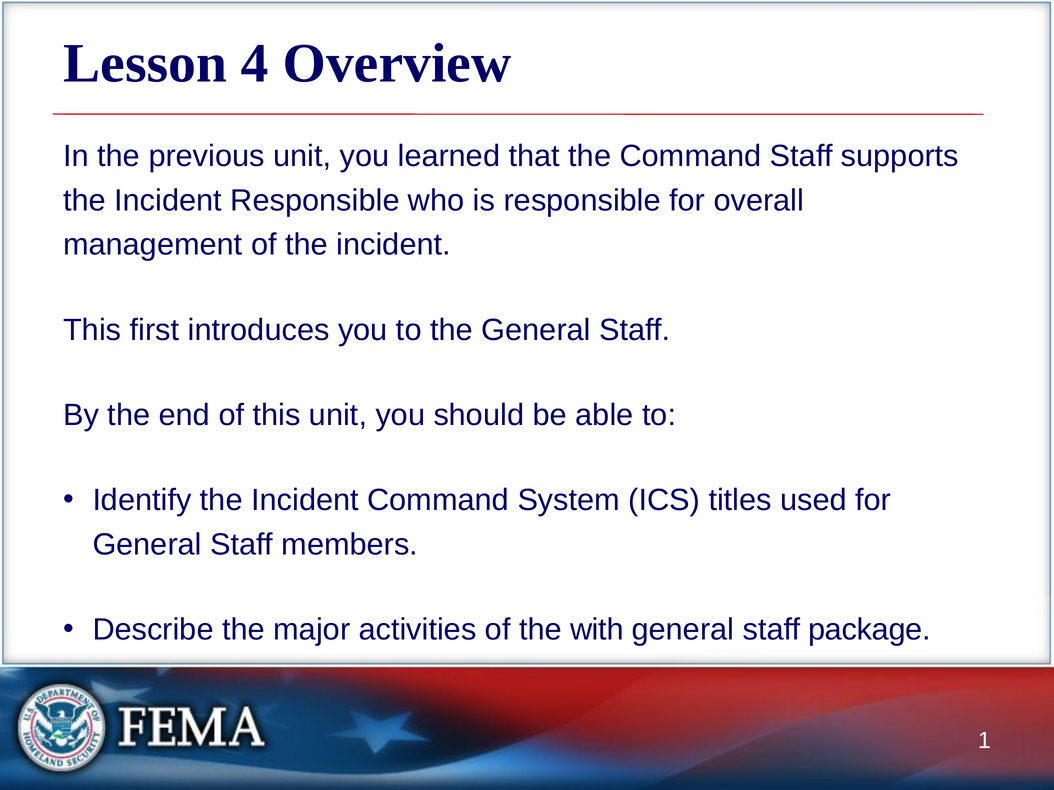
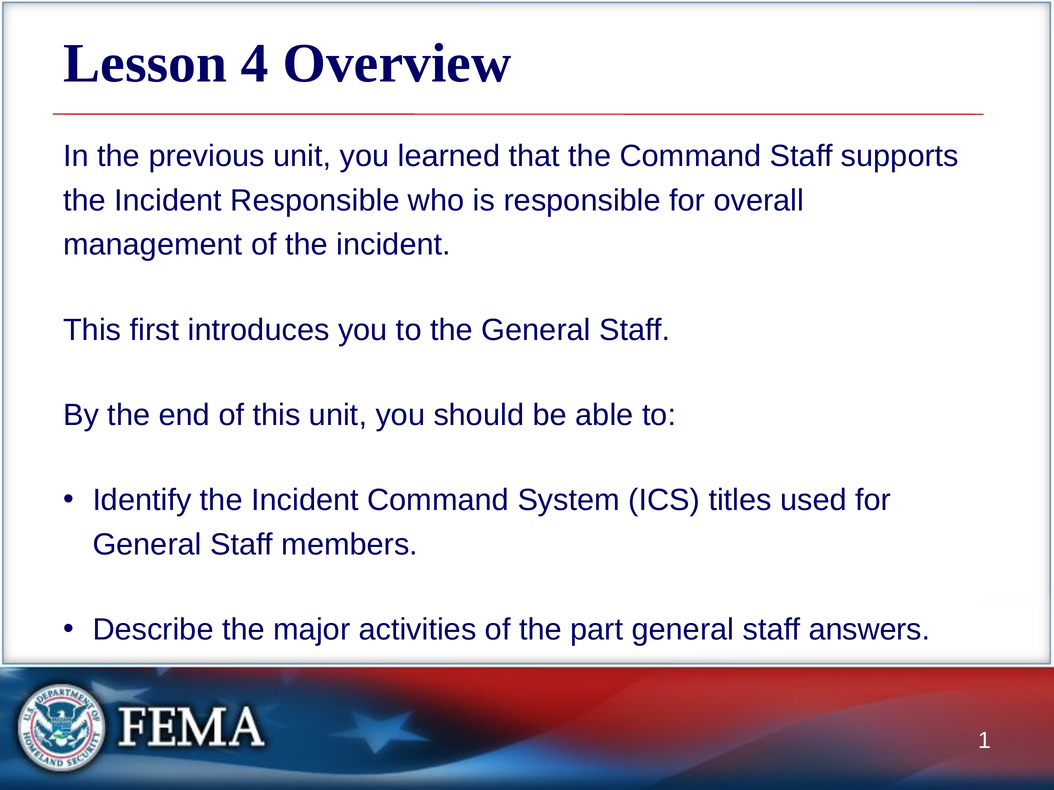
with: with -> part (597, 630)
package: package -> answers (869, 630)
